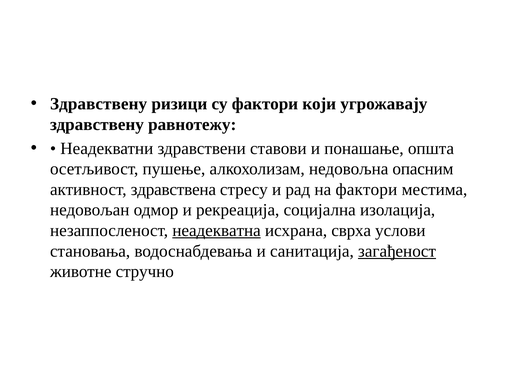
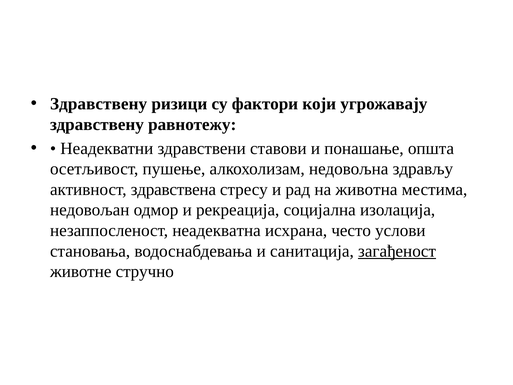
опасним: опасним -> здрављу (423, 169)
на фактори: фактори -> животна (366, 189)
неадекватна underline: present -> none (217, 230)
сврха: сврха -> често (351, 230)
